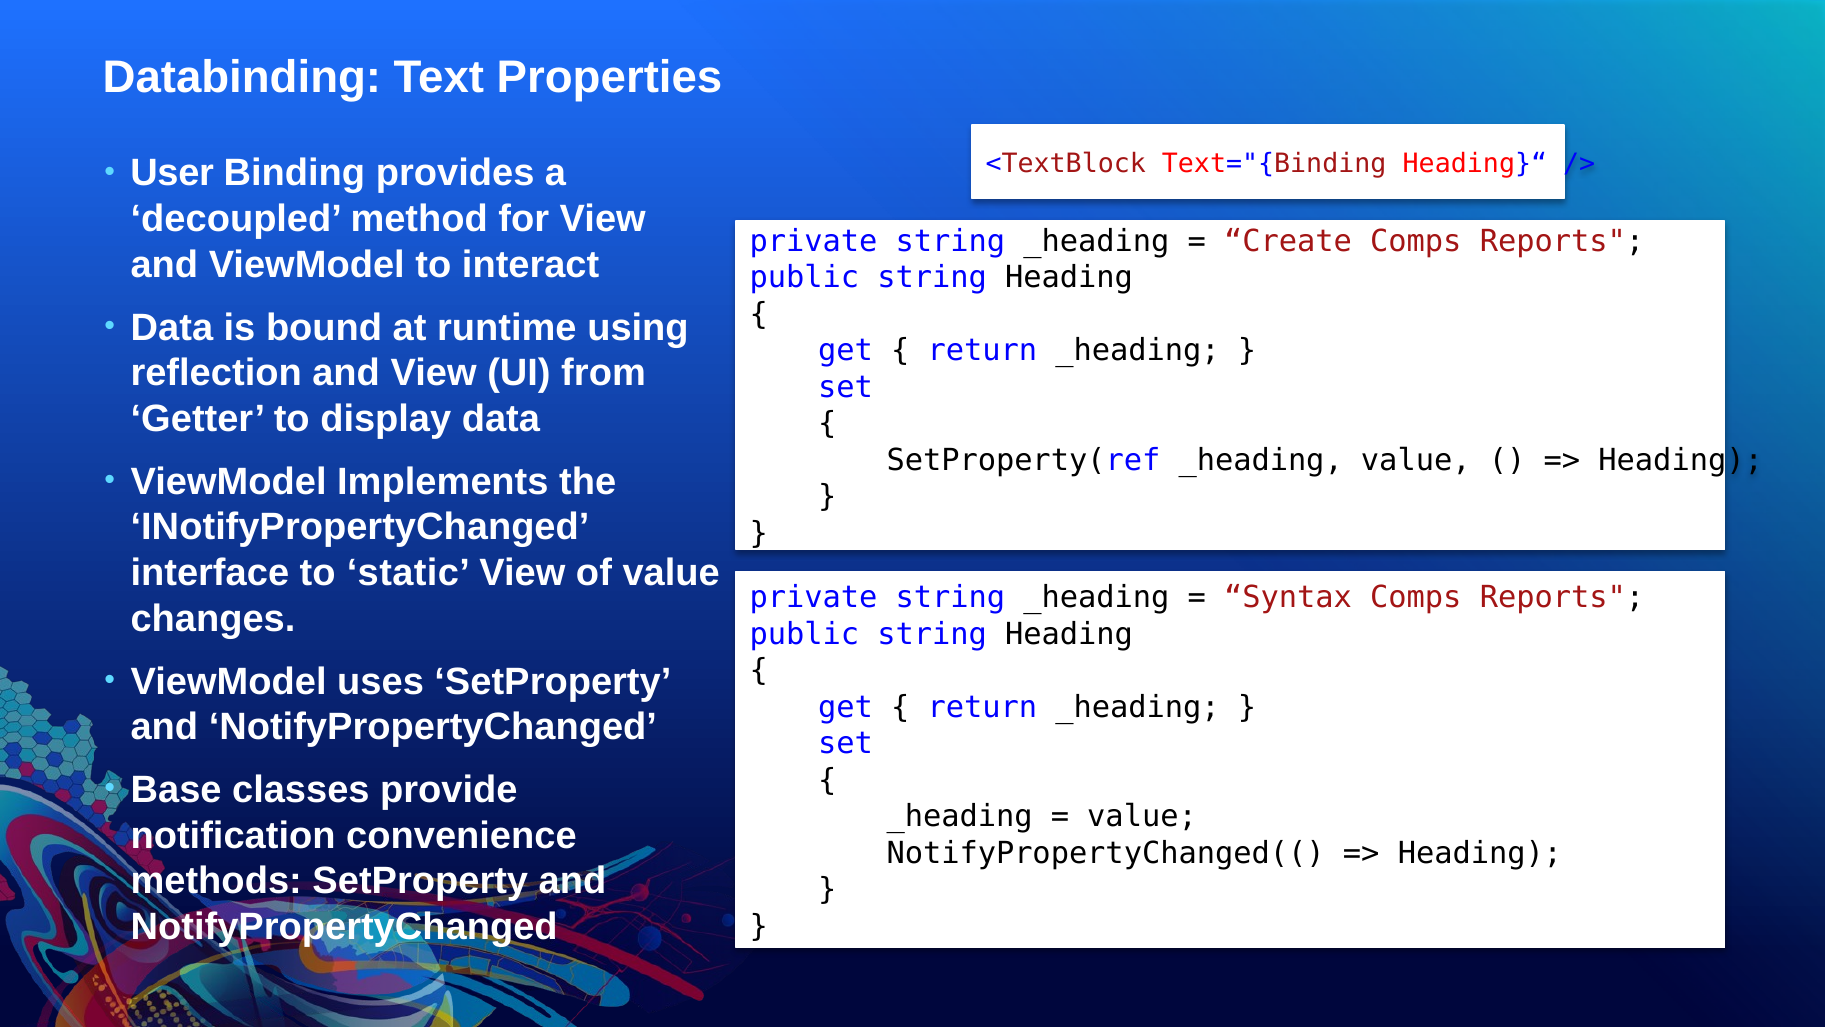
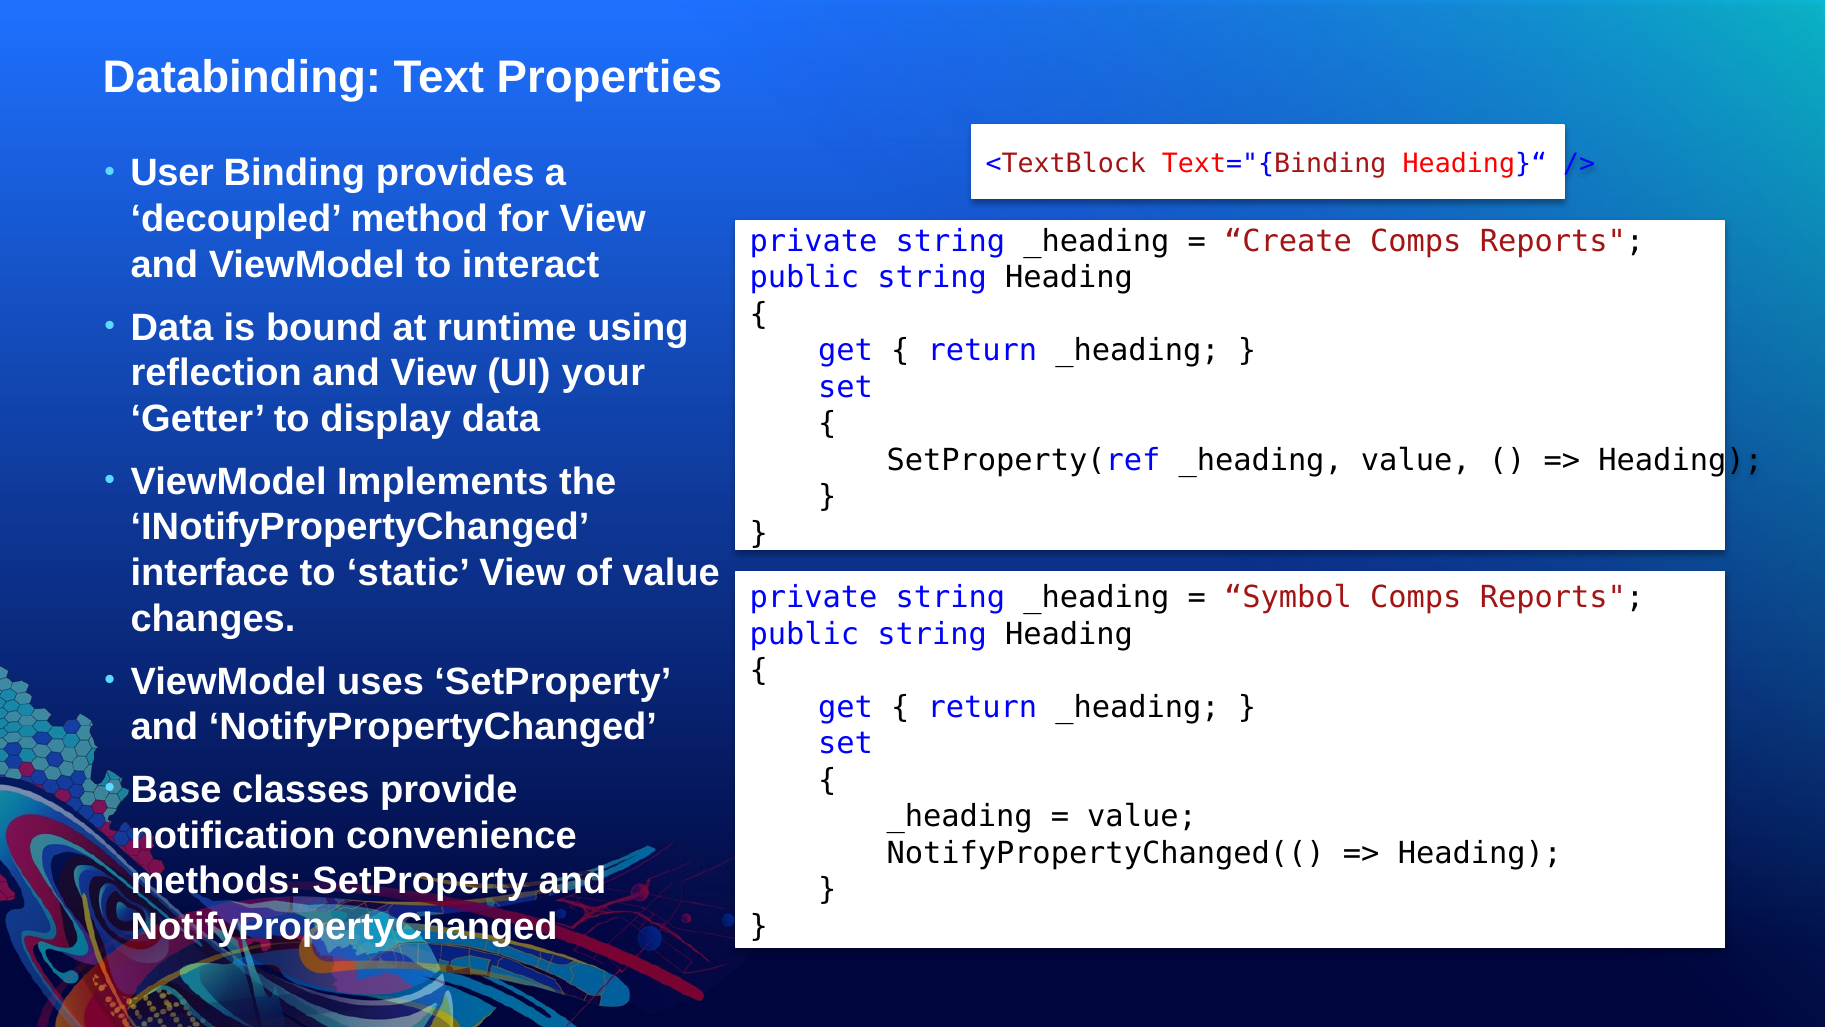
from: from -> your (603, 373)
Syntax: Syntax -> Symbol (1288, 597)
